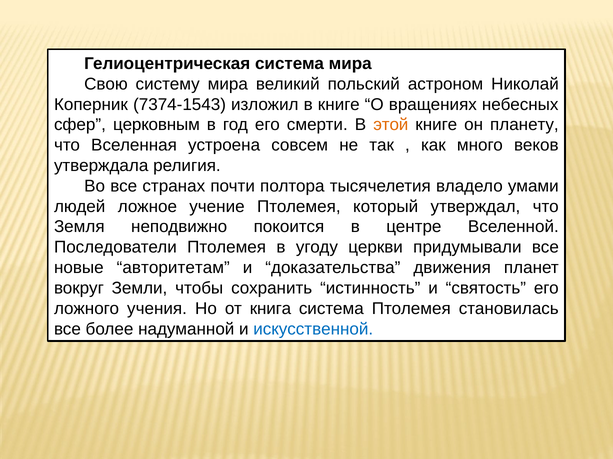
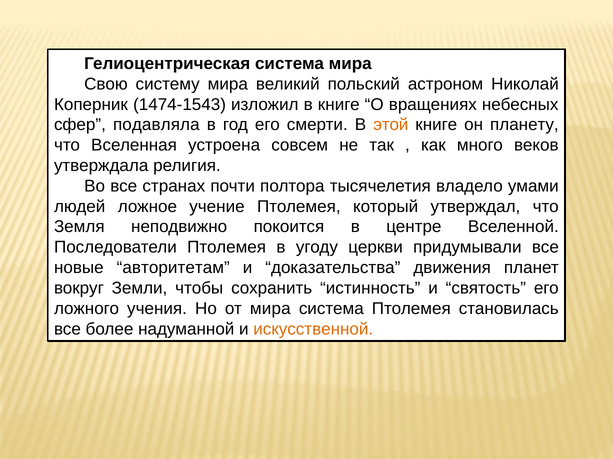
7374-1543: 7374-1543 -> 1474-1543 (180, 105)
церковным: церковным -> подавляла (156, 125)
от книга: книга -> мира (270, 309)
искусственной colour: blue -> orange (313, 329)
